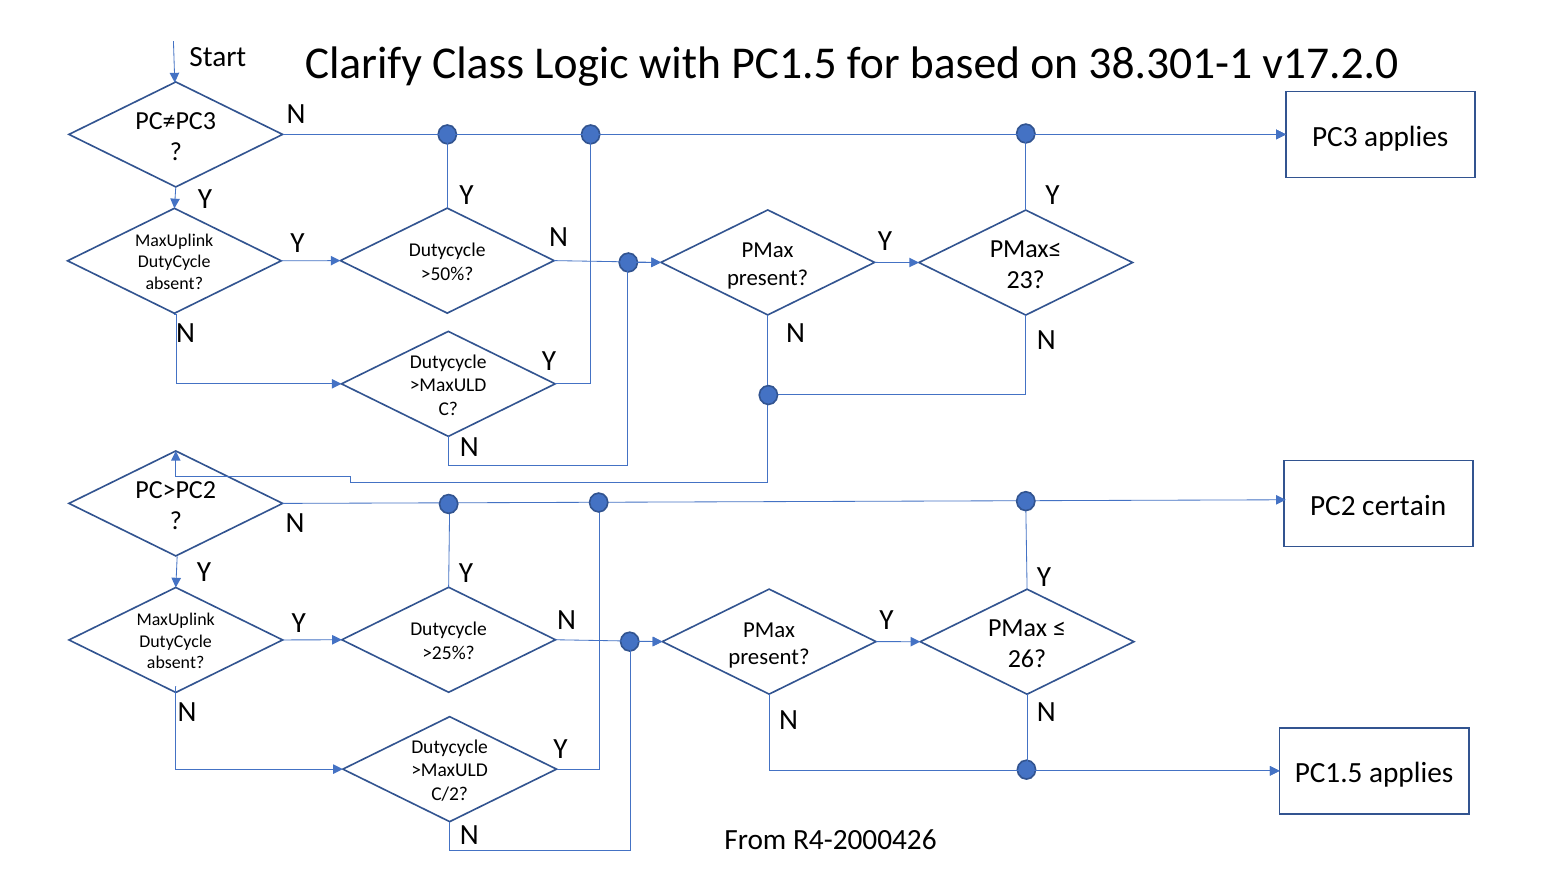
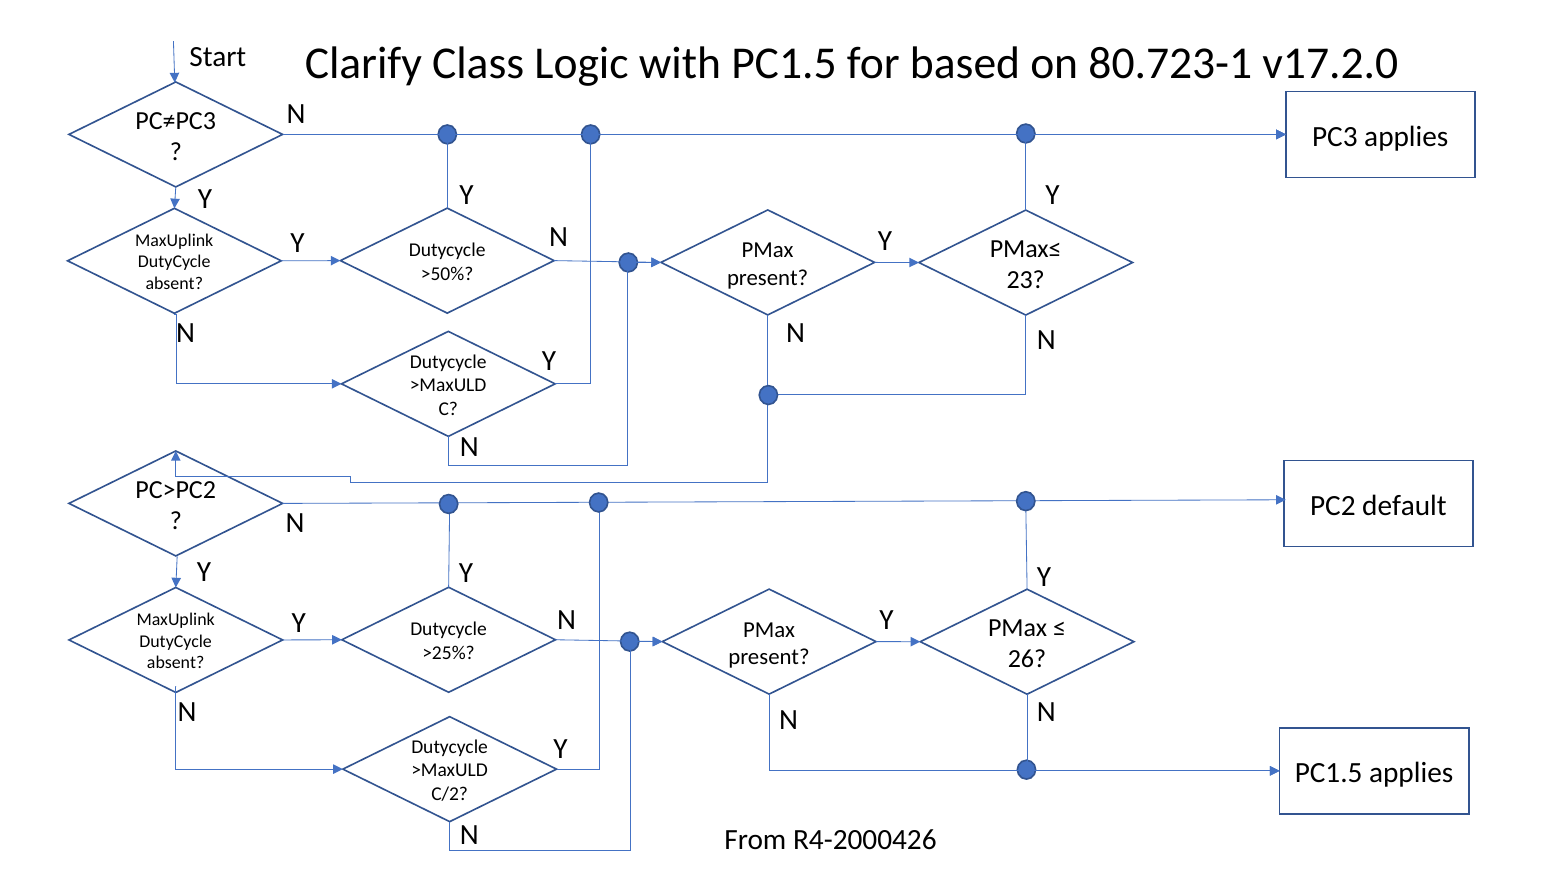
38.301-1: 38.301-1 -> 80.723-1 (1170, 63)
certain: certain -> default (1404, 506)
